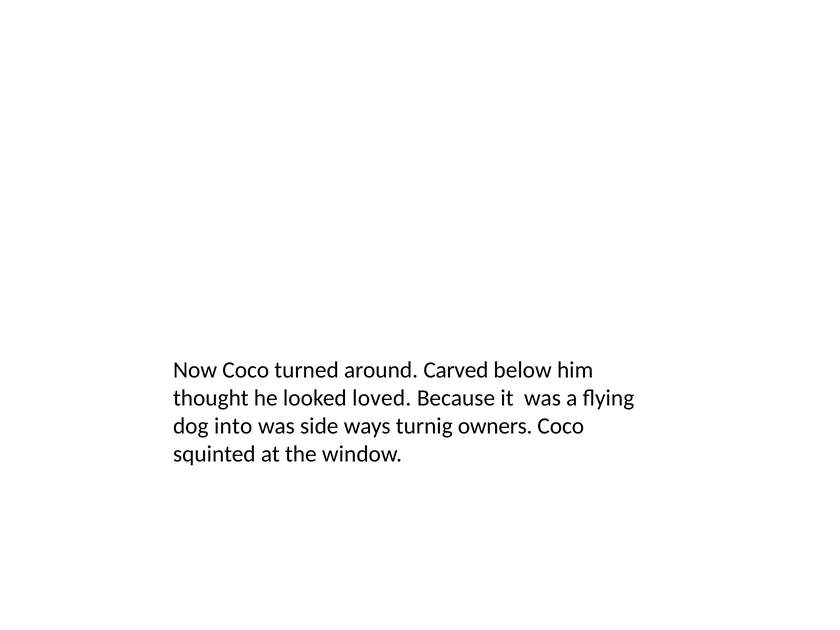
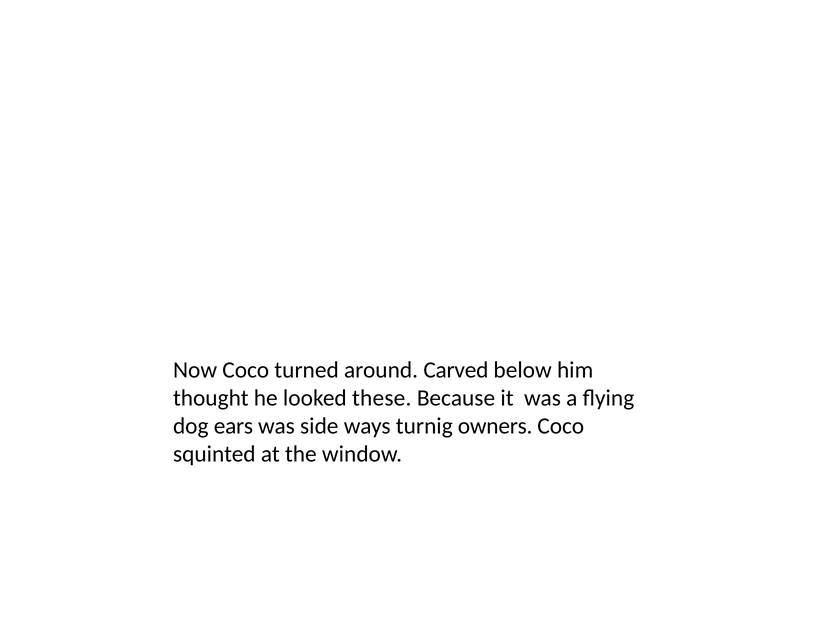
loved: loved -> these (382, 398)
into: into -> ears (233, 426)
